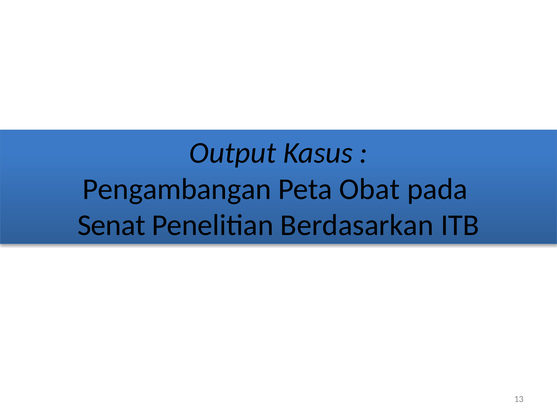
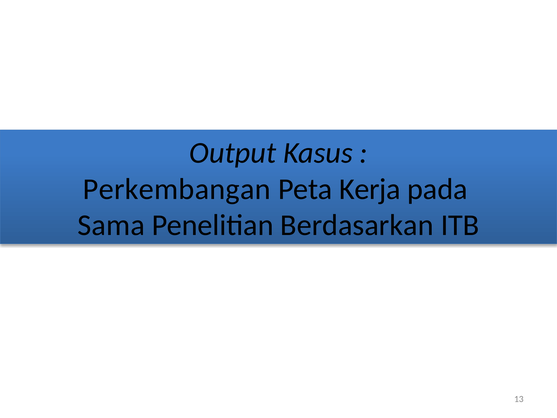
Pengambangan: Pengambangan -> Perkembangan (177, 189)
Obat: Obat -> Kerja (370, 189)
Senat: Senat -> Sama (111, 225)
